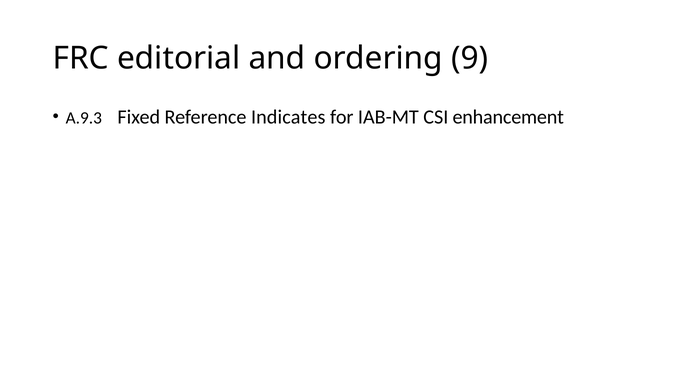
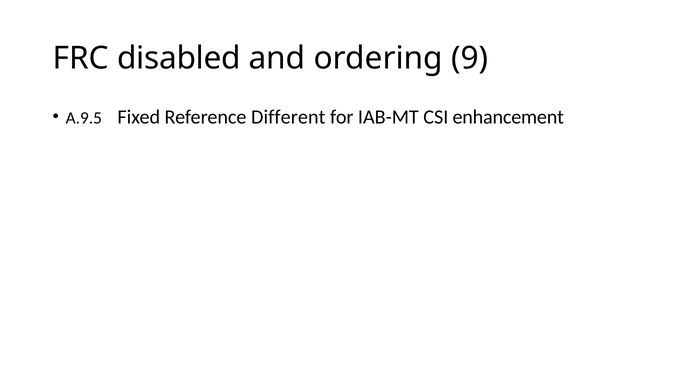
editorial: editorial -> disabled (179, 58)
A.9.3: A.9.3 -> A.9.5 (84, 118)
Indicates: Indicates -> Different (288, 117)
